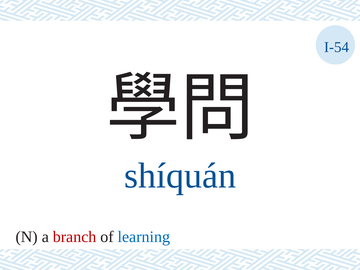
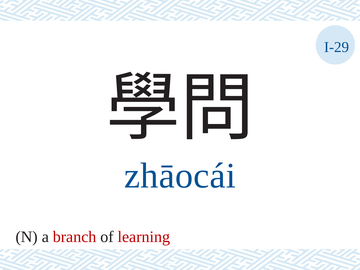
I-54: I-54 -> I-29 (337, 47)
shíquán: shíquán -> zhāocái (180, 176)
learning colour: blue -> red (144, 237)
